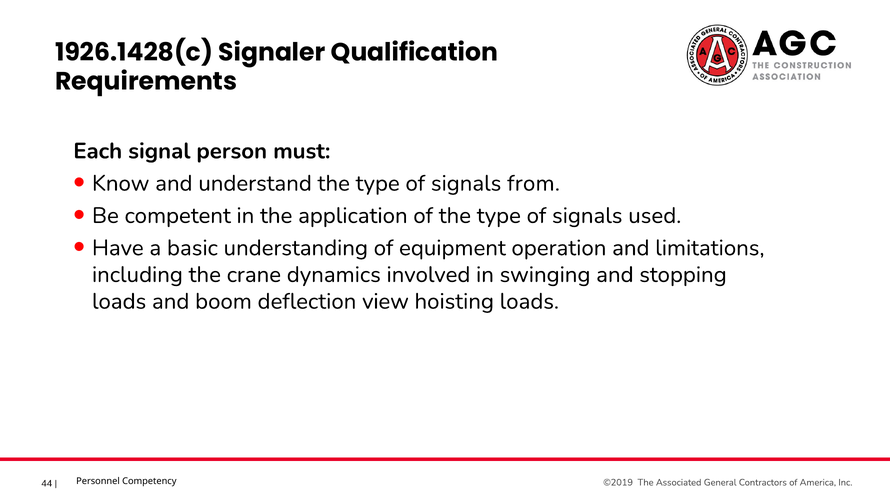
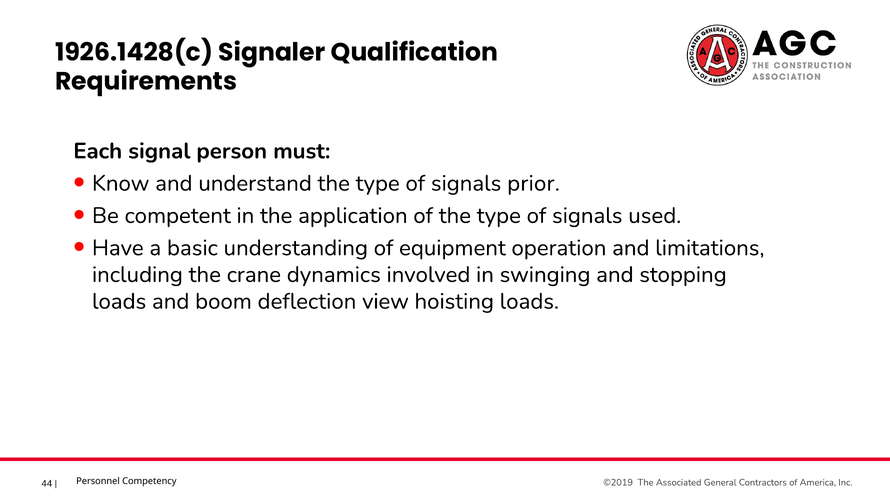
from: from -> prior (534, 183)
